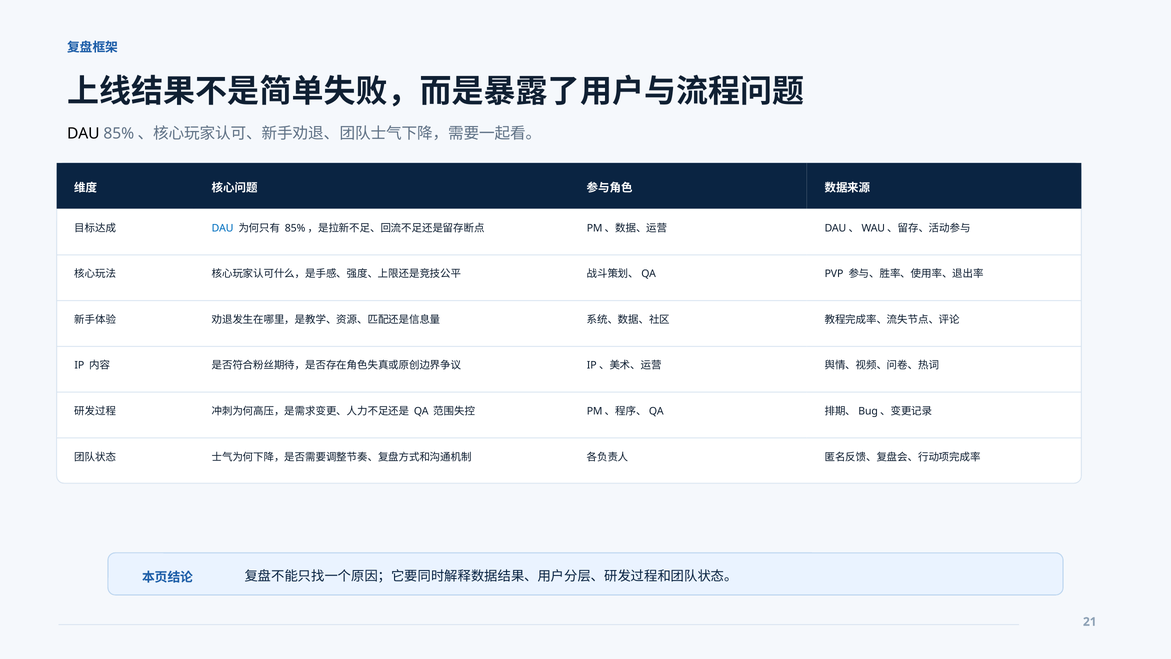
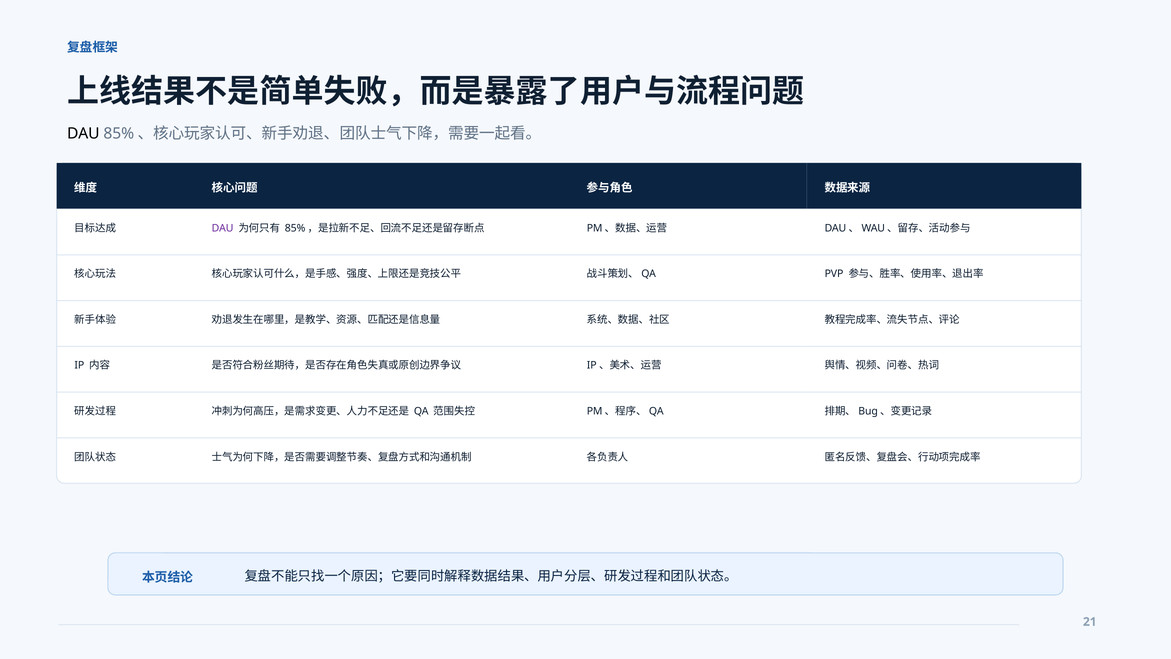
DAU colour: blue -> purple (223, 228)
